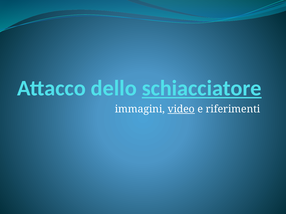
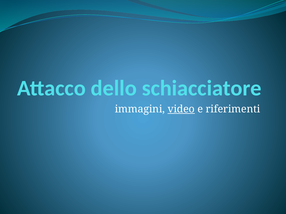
schiacciatore underline: present -> none (202, 88)
